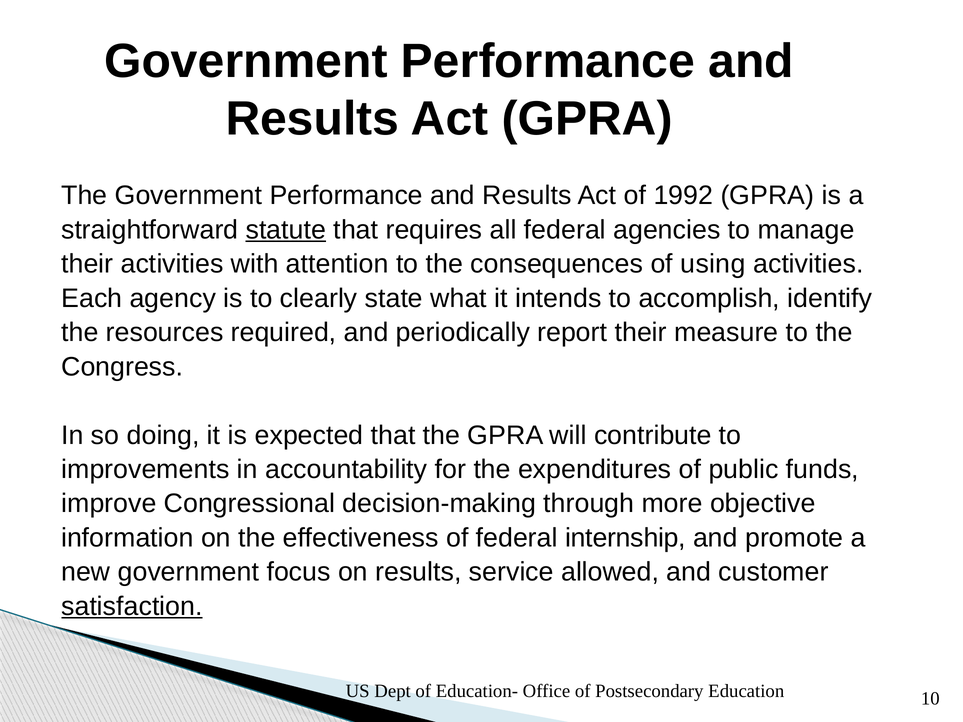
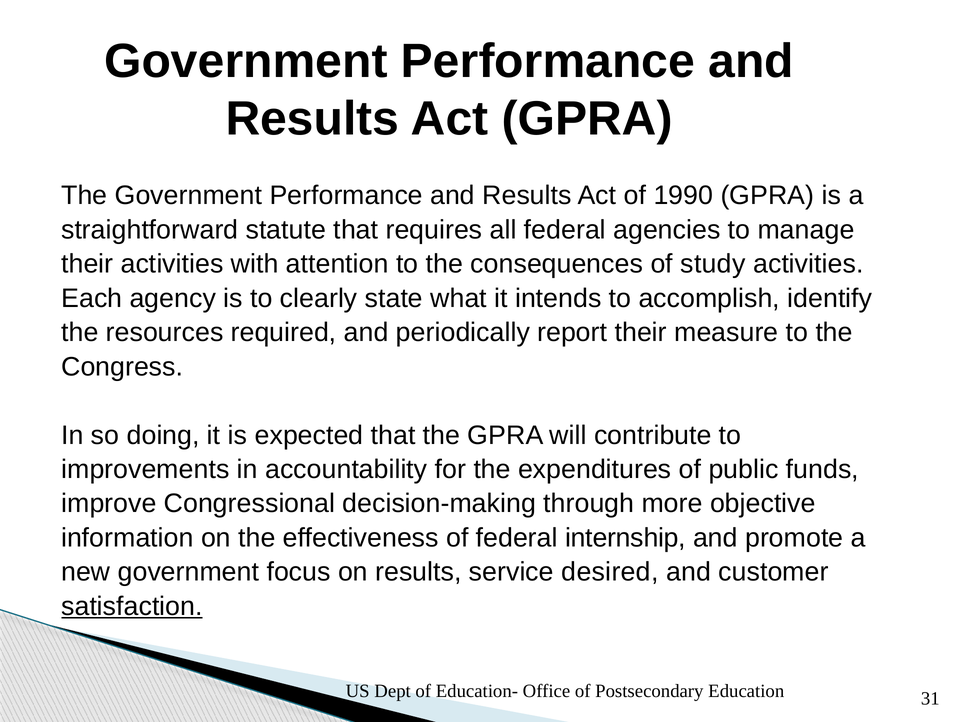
1992: 1992 -> 1990 (683, 196)
statute underline: present -> none (286, 230)
using: using -> study (713, 264)
allowed: allowed -> desired (610, 572)
10: 10 -> 31 (930, 699)
